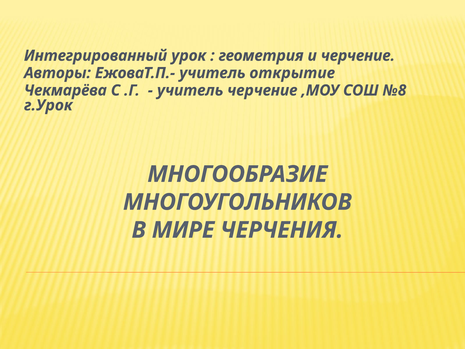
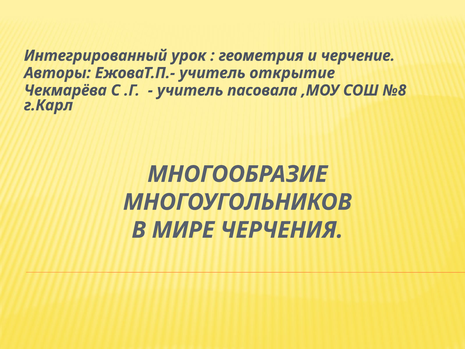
учитель черчение: черчение -> пасовала (262, 90)
г.Урок: г.Урок -> г.Карл (48, 105)
